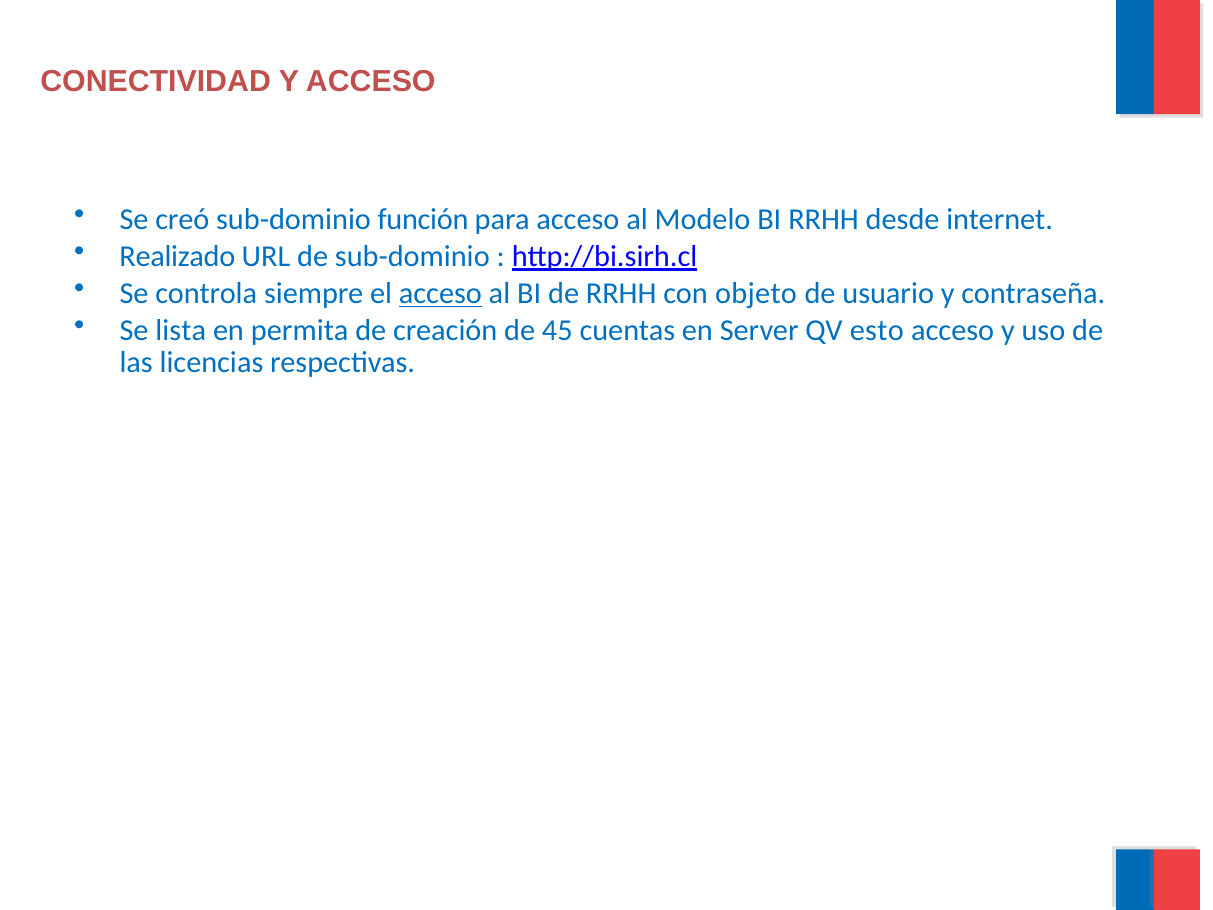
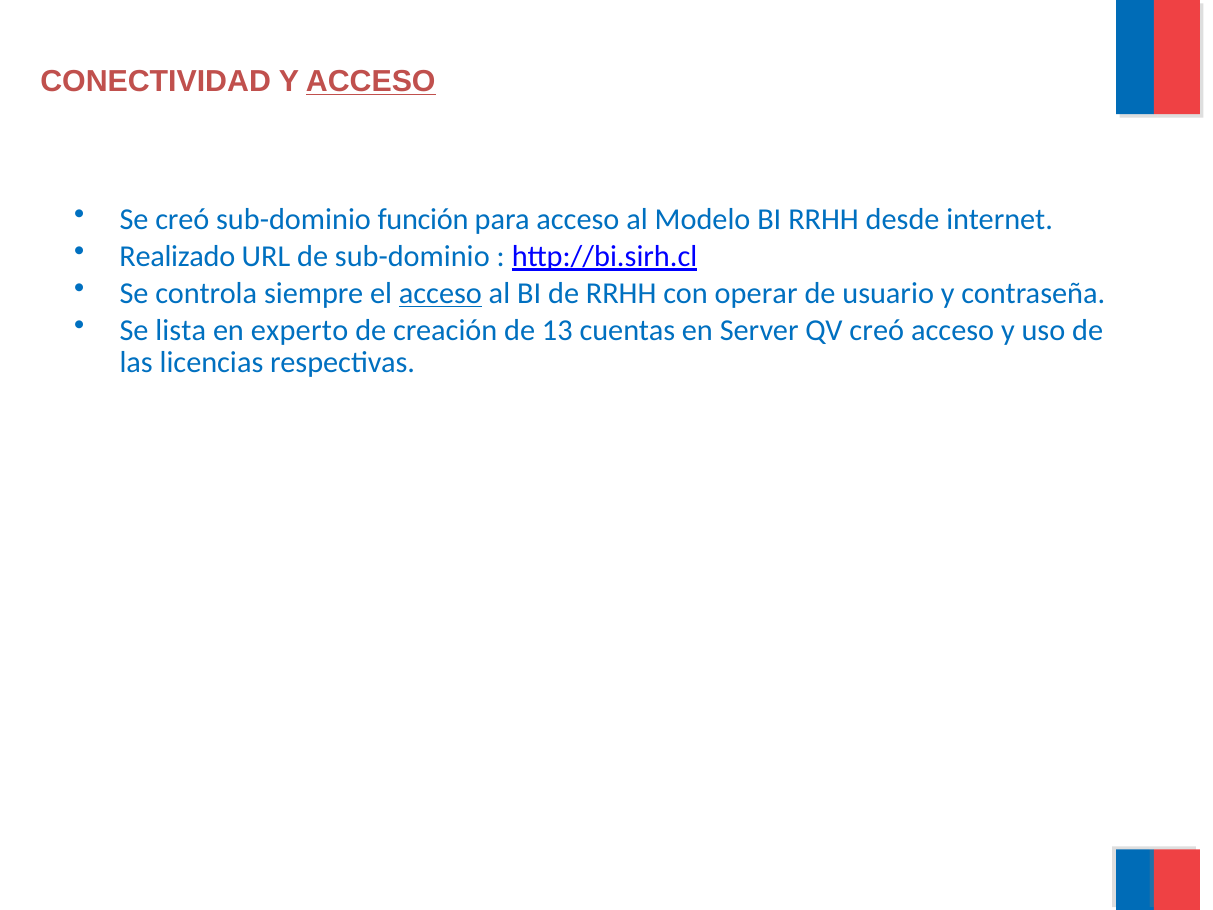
ACCESO underline: none -> present (371, 81)
objeto: objeto -> operar (756, 293)
permita: permita -> experto (300, 330)
45: 45 -> 13 (557, 330)
QV esto: esto -> creó (877, 330)
